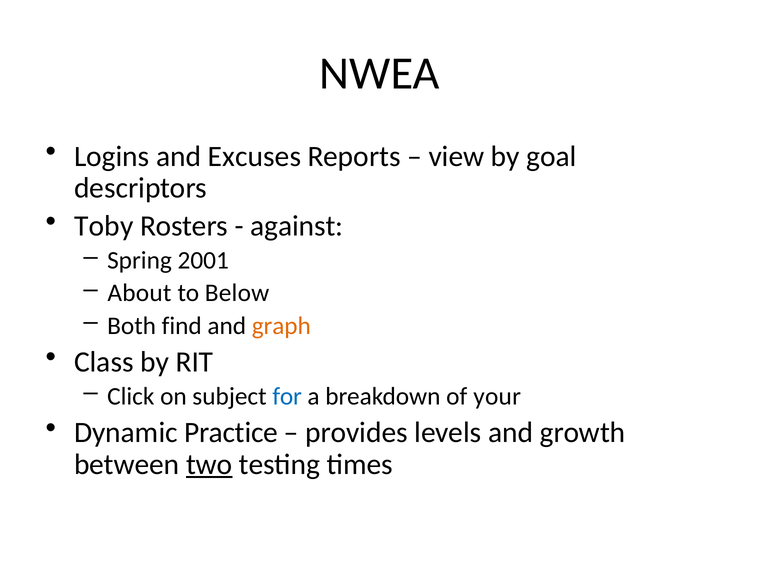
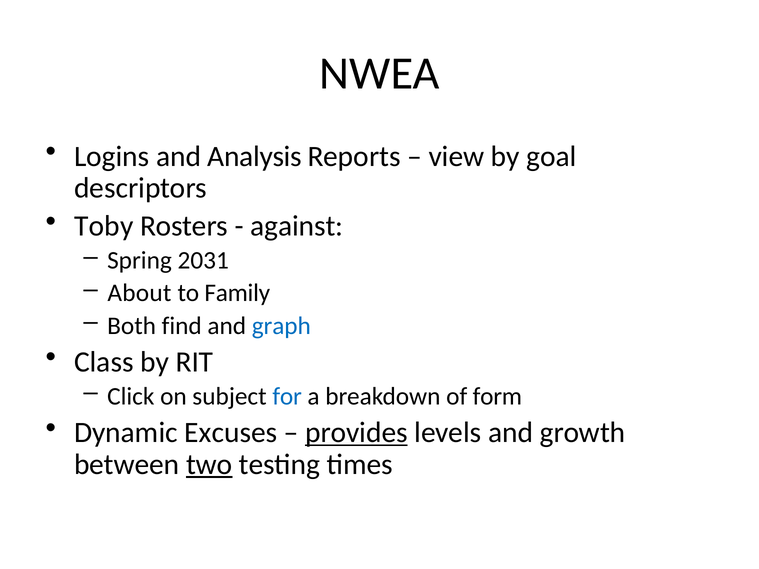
Excuses: Excuses -> Analysis (255, 156)
2001: 2001 -> 2031 (203, 261)
Below: Below -> Family (237, 293)
graph colour: orange -> blue (281, 326)
your: your -> form (497, 396)
Practice: Practice -> Excuses (231, 433)
provides underline: none -> present (356, 433)
